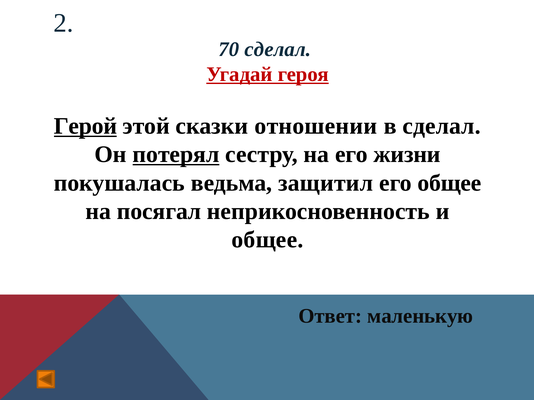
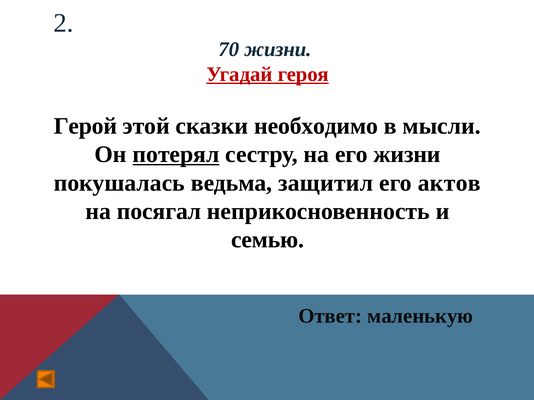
70 сделал: сделал -> жизни (278, 49)
Герой underline: present -> none (85, 126)
отношении: отношении -> необходимо (316, 126)
в сделал: сделал -> мысли (442, 126)
его общее: общее -> актов (449, 183)
общее: общее -> семью (268, 240)
